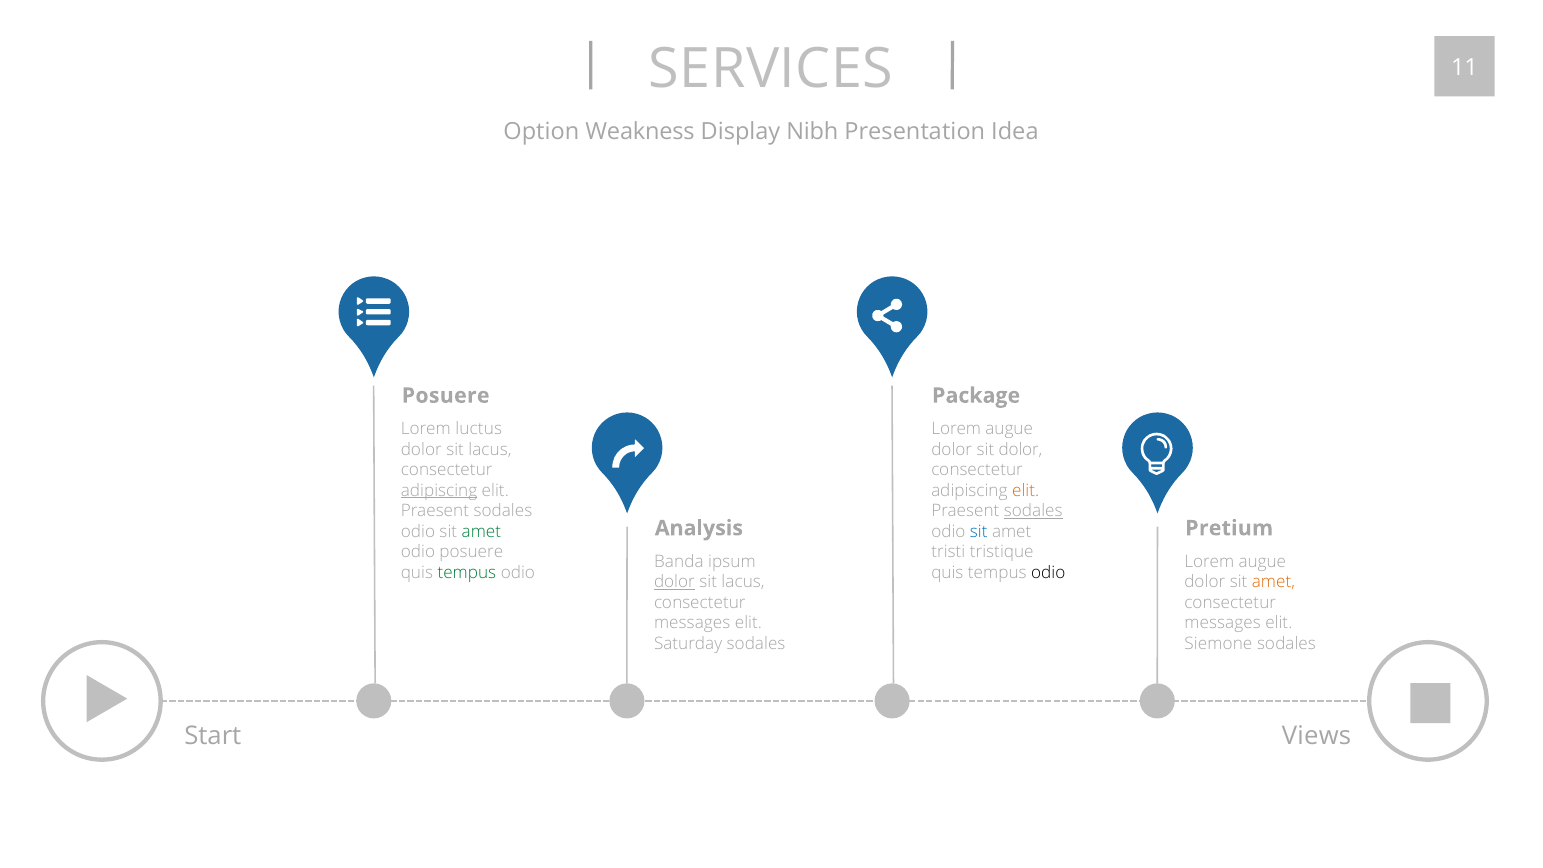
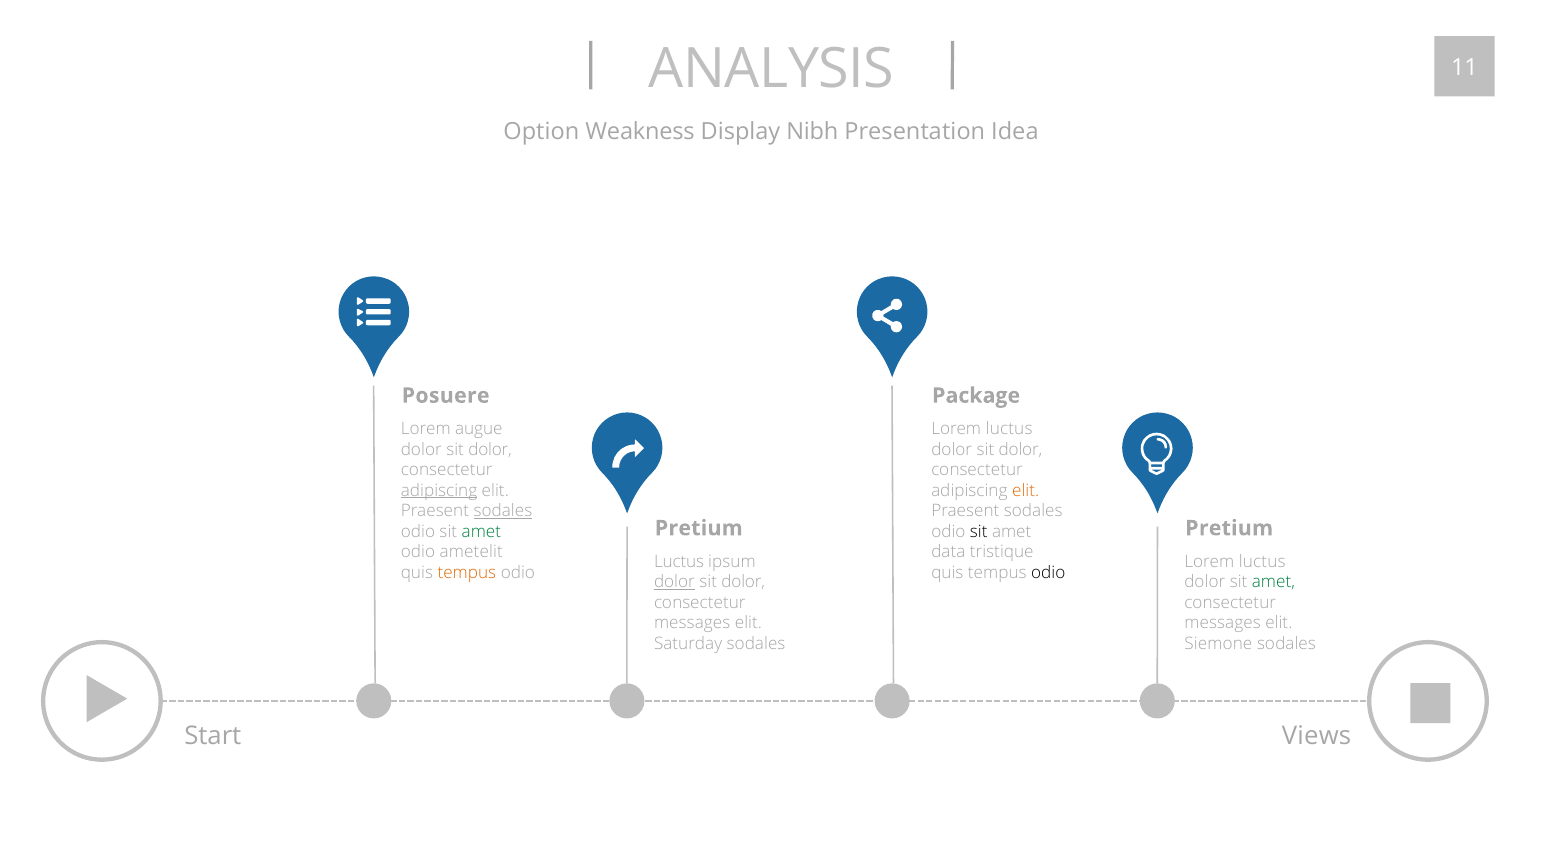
SERVICES: SERVICES -> ANALYSIS (772, 69)
luctus: luctus -> augue (479, 429)
augue: augue -> luctus (1009, 429)
lacus: lacus -> dolor (490, 449)
sodales underline: none -> present (503, 511)
sodales underline: present -> none (1033, 511)
Analysis: Analysis -> Pretium (699, 528)
sit colour: blue -> black (979, 532)
posuere: posuere -> ametelit (471, 552)
tristi: tristi -> data (948, 552)
Banda: Banda -> Luctus (679, 561)
augue: augue -> luctus (1262, 561)
tempus colour: green -> orange (467, 573)
lacus: lacus -> dolor (743, 582)
amet colour: orange -> green (1273, 582)
